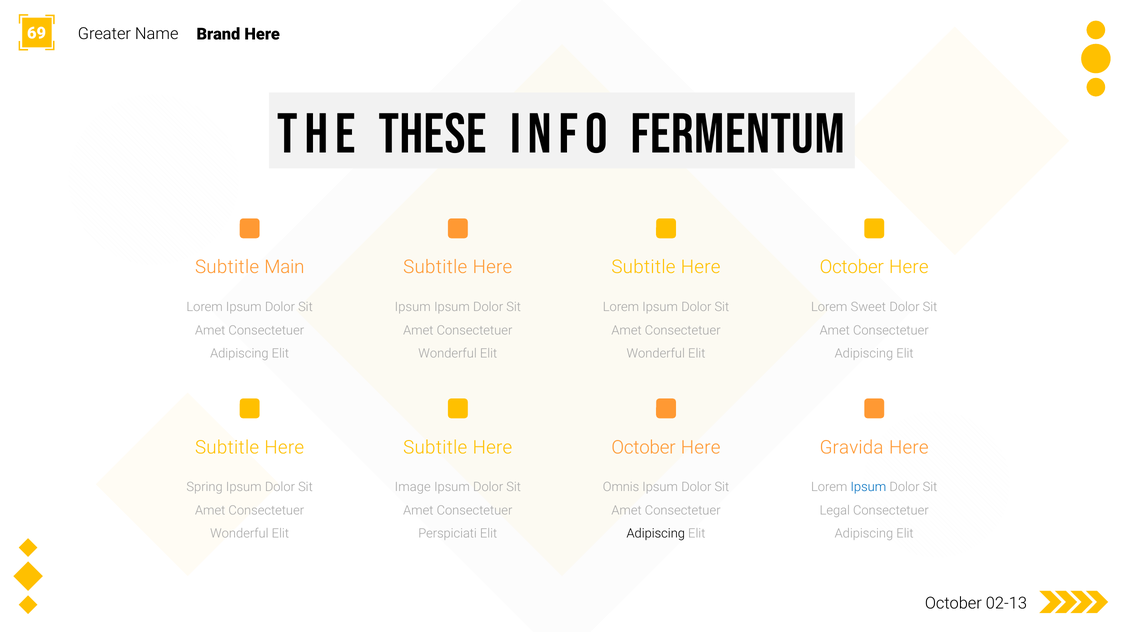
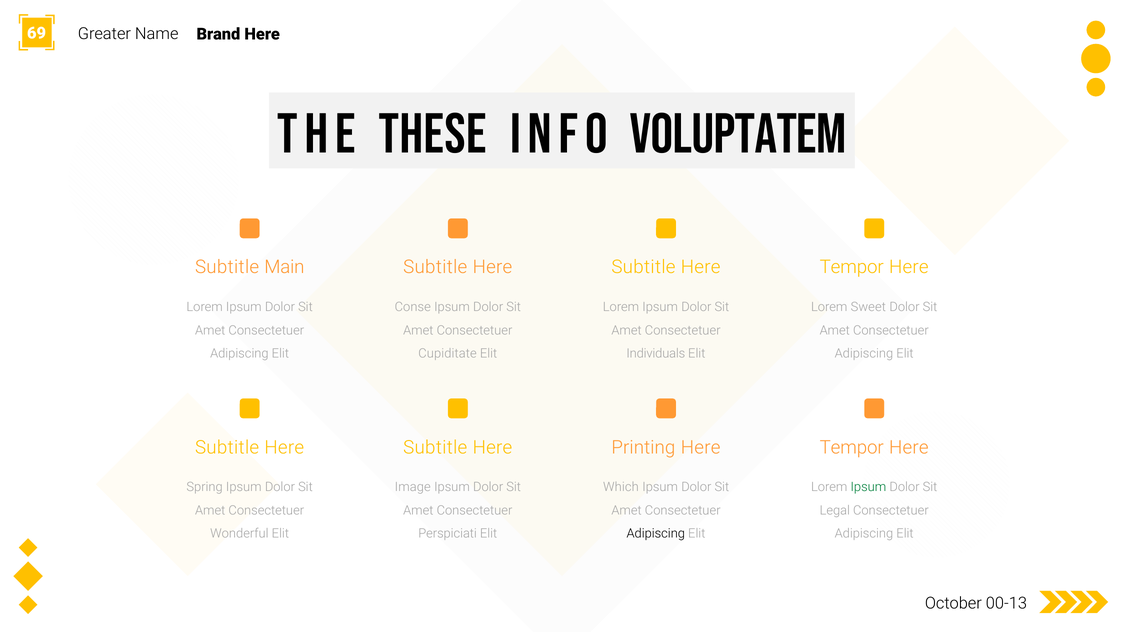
fermentum: fermentum -> voluptatem (738, 134)
October: October -> Tempor (852, 267)
Ipsum: Ipsum -> Conse (413, 307)
Wonderful: Wonderful -> Cupiditate (448, 354)
Wonderful: Wonderful -> Individuals (656, 354)
October: October -> Printing (643, 448)
Gravida: Gravida -> Tempor (852, 448)
Omnis: Omnis -> Which (621, 487)
Ipsum colour: blue -> green (868, 487)
02-13: 02-13 -> 00-13 (1006, 604)
